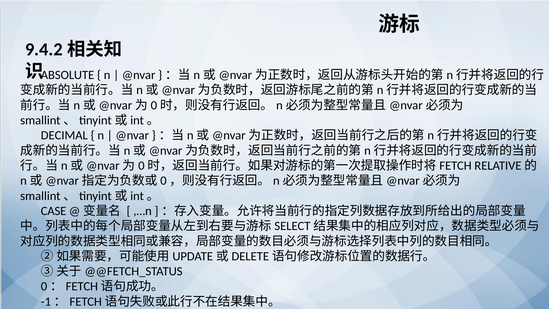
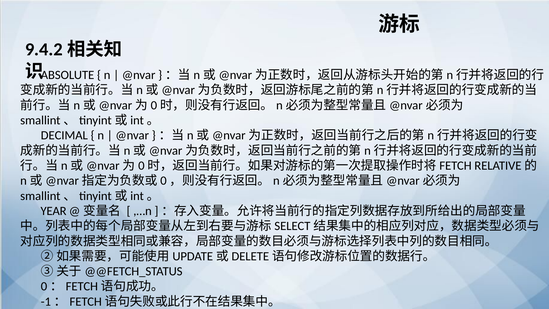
CASE: CASE -> YEAR (54, 211)
